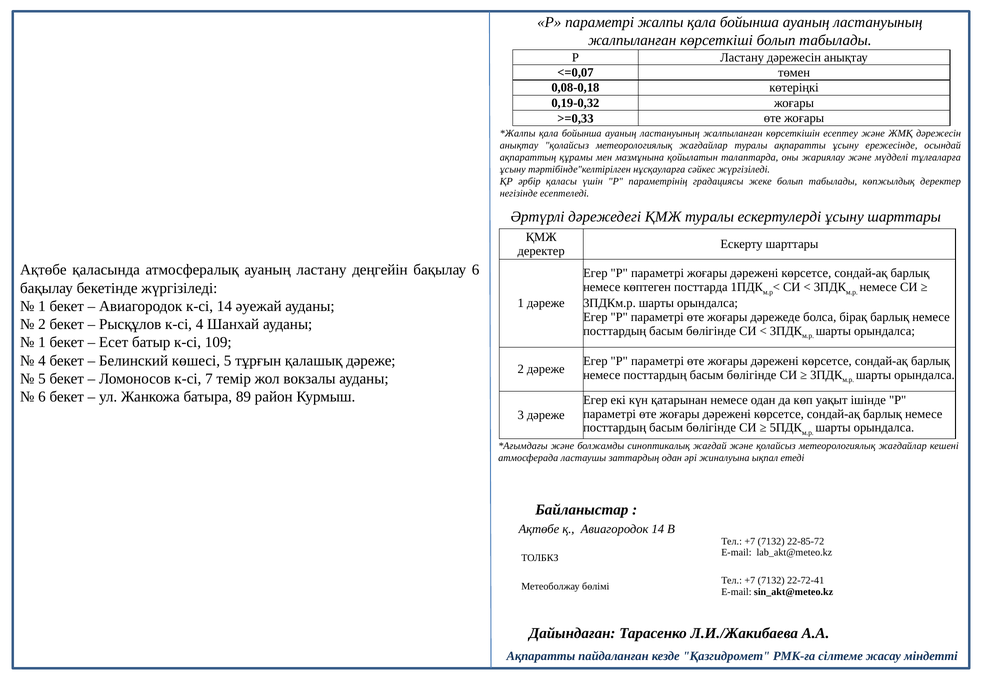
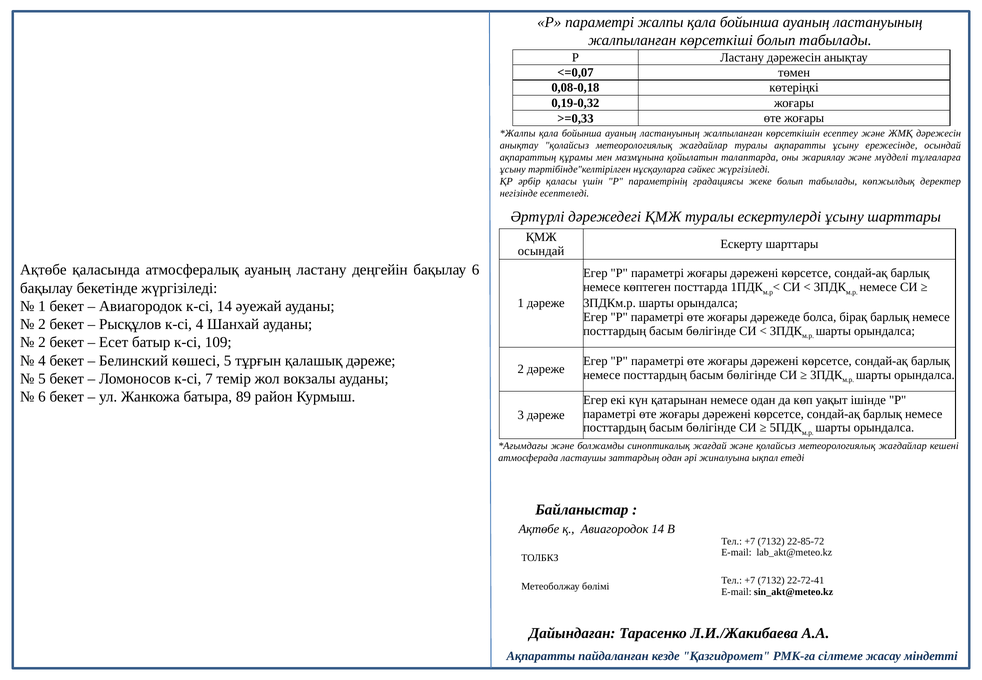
деректер: деректер -> осындай (541, 251)
1: 1 -> 2 (42, 342)
